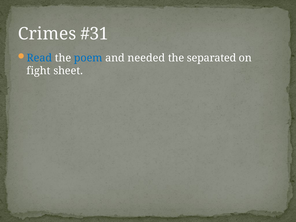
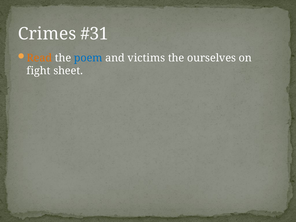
Read colour: blue -> orange (39, 58)
needed: needed -> victims (146, 58)
separated: separated -> ourselves (212, 58)
